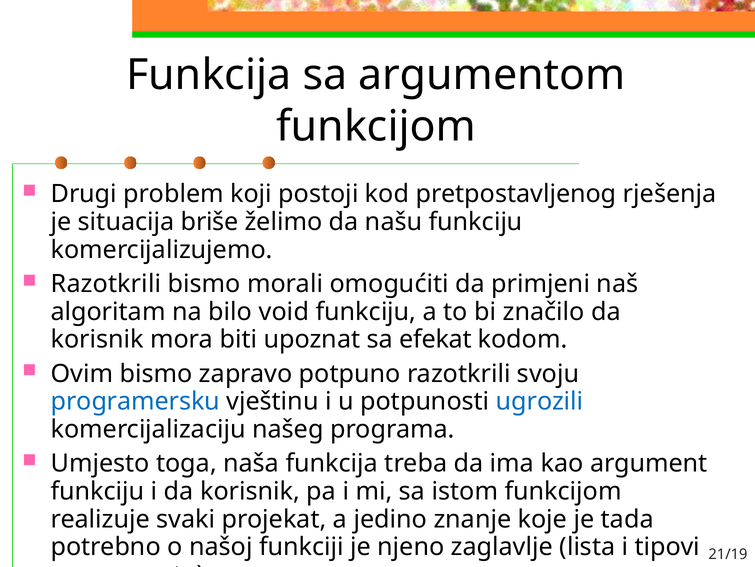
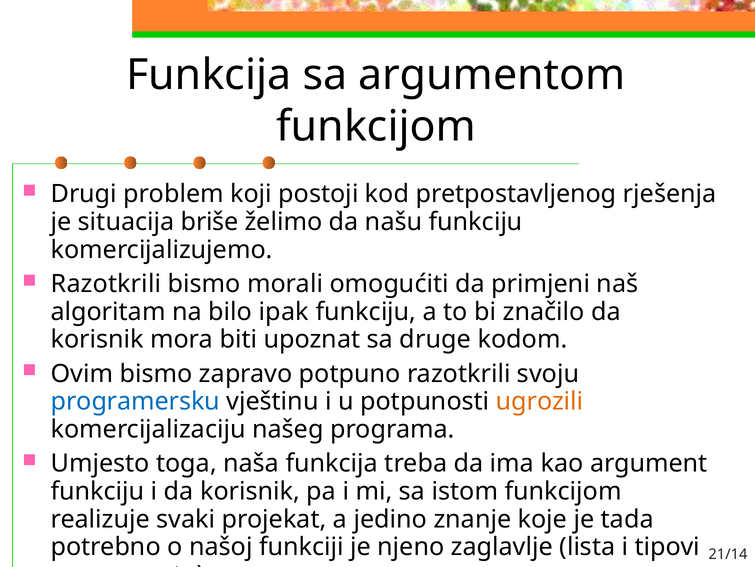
void: void -> ipak (284, 311)
efekat: efekat -> druge (435, 339)
ugrozili colour: blue -> orange (540, 401)
21/19: 21/19 -> 21/14 (728, 554)
